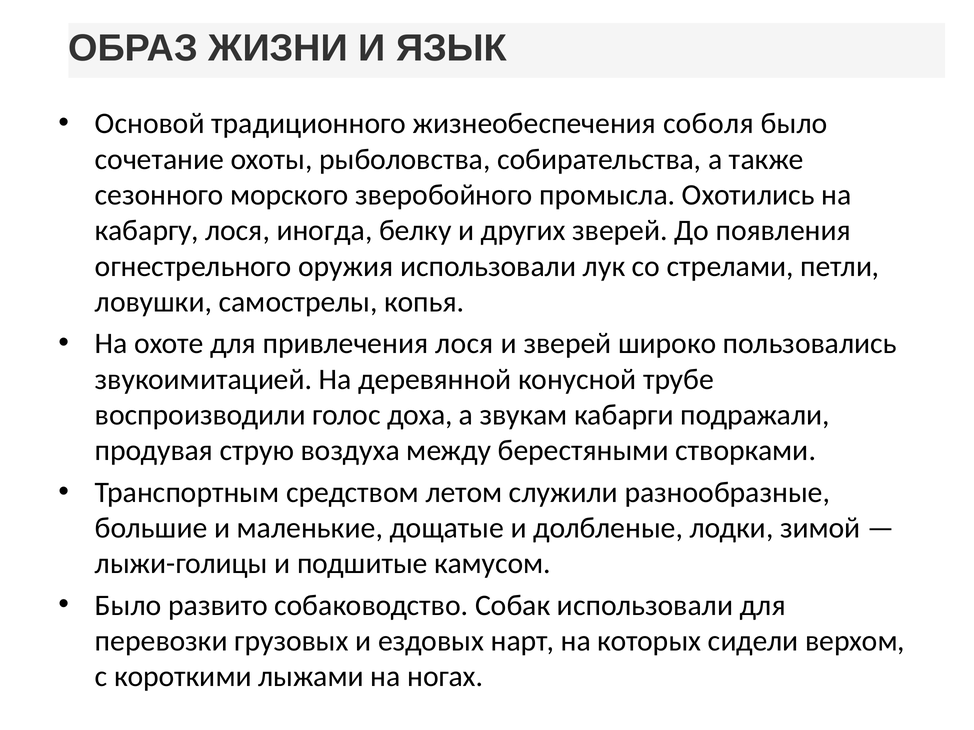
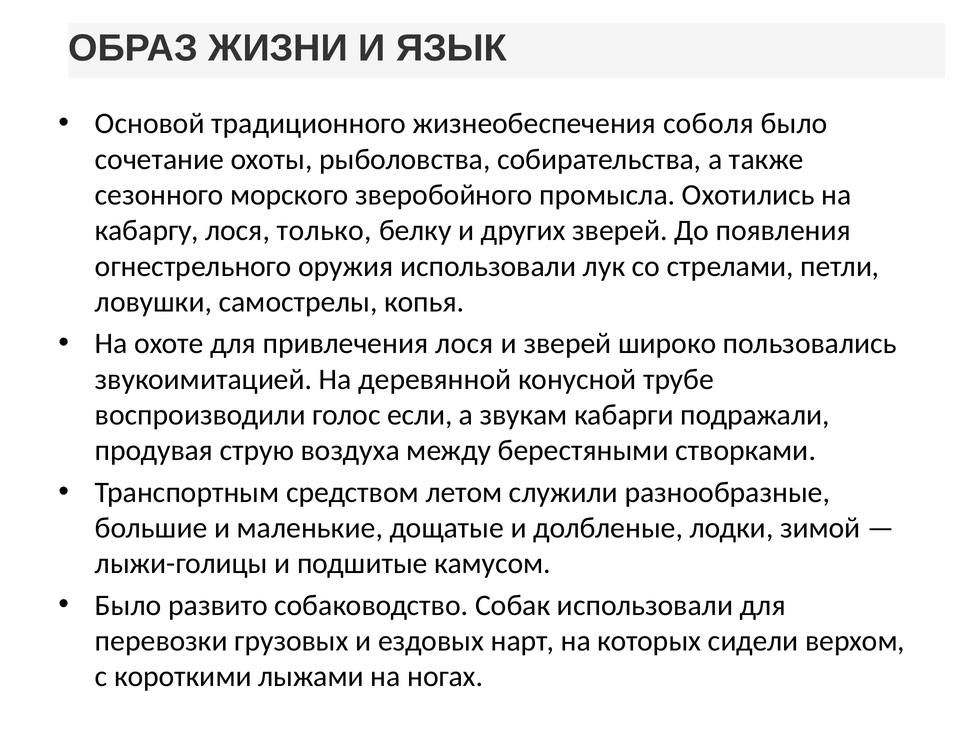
иногда: иногда -> только (324, 231)
доха: доха -> если (420, 415)
